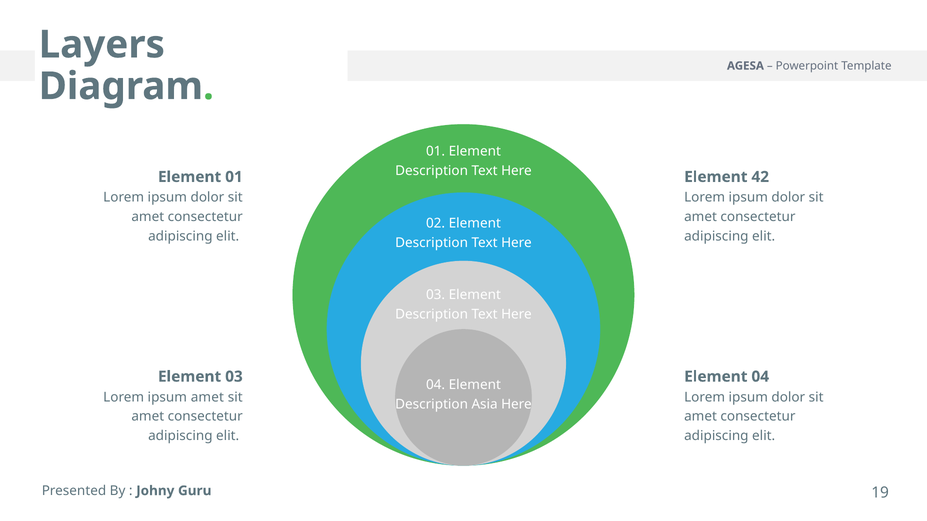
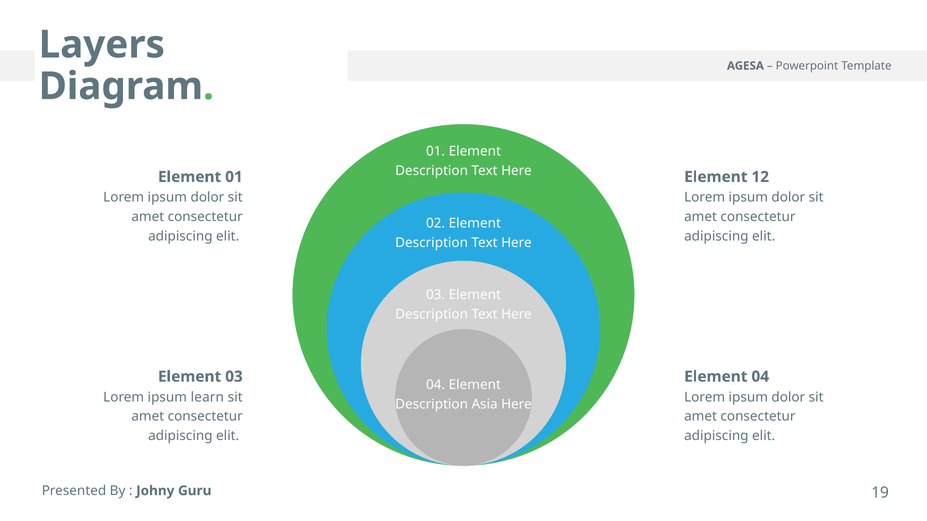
42: 42 -> 12 (760, 177)
ipsum amet: amet -> learn (207, 397)
